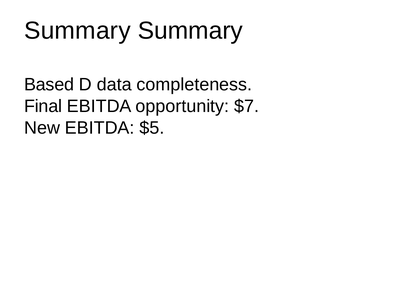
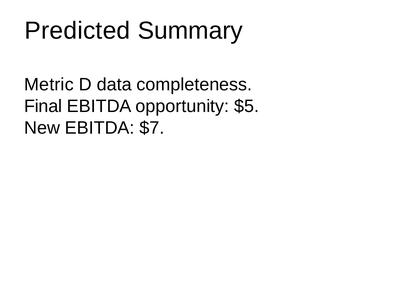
Summary: Summary -> Predicted (77, 31)
Based: Based -> Metric (49, 85)
$7: $7 -> $5 (247, 106)
$5: $5 -> $7 (152, 128)
